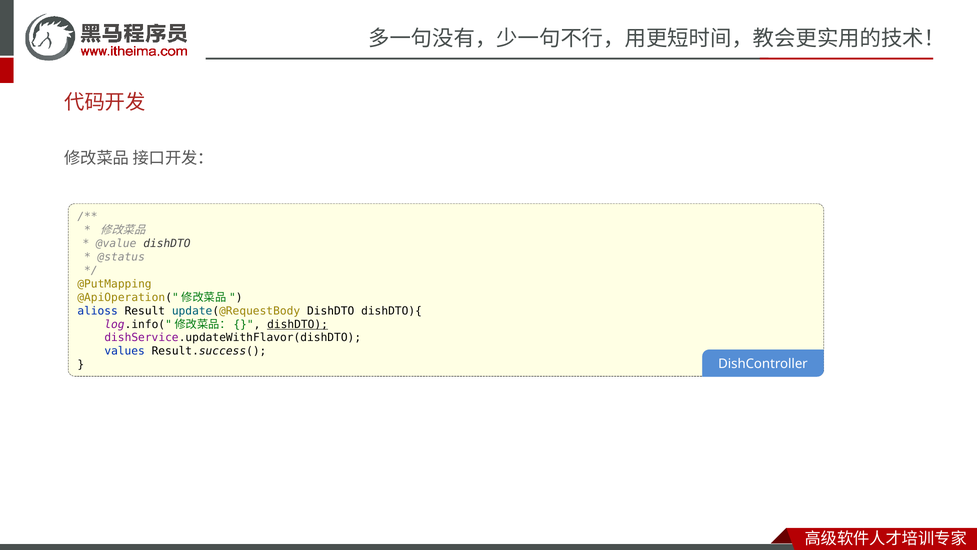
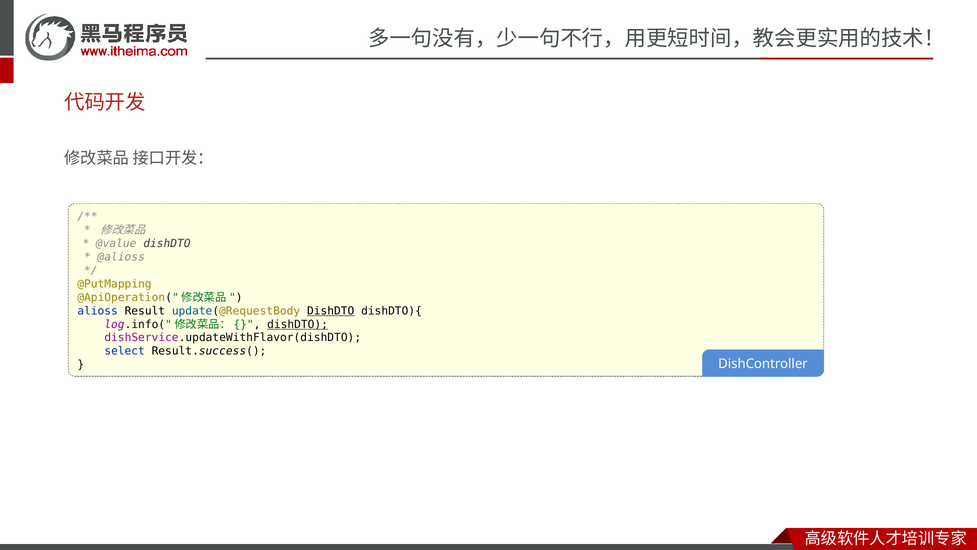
@status: @status -> @alioss (121, 257)
DishDTO underline: none -> present (331, 311)
values: values -> select (125, 351)
